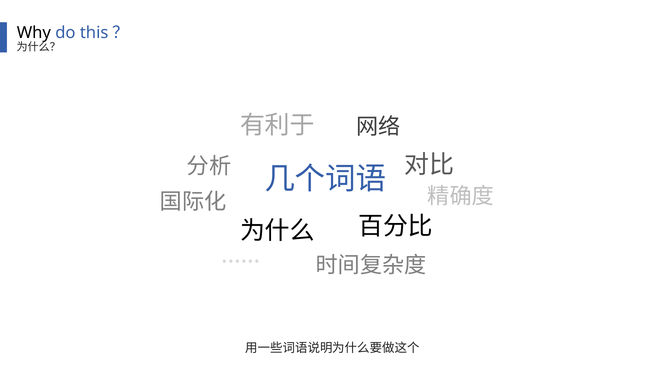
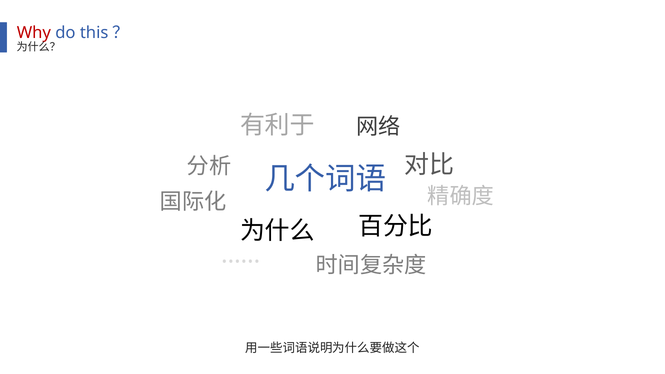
Why colour: black -> red (34, 33)
